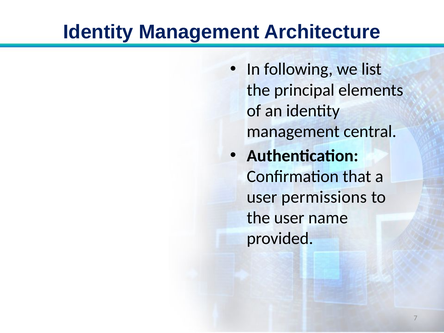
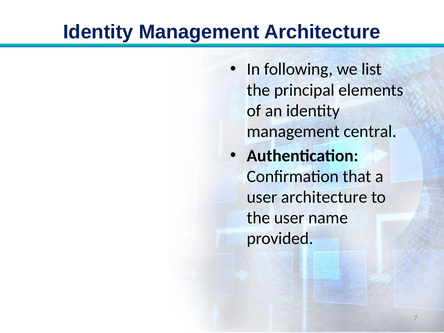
user permissions: permissions -> architecture (324, 197)
